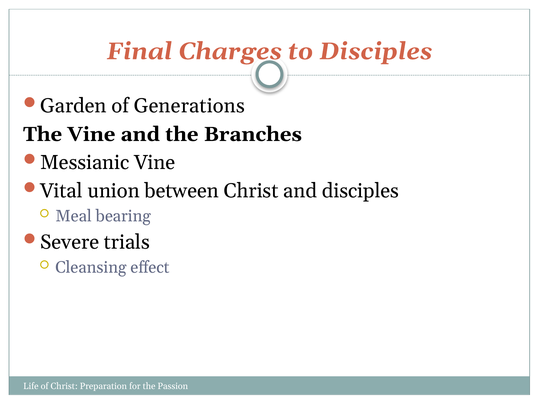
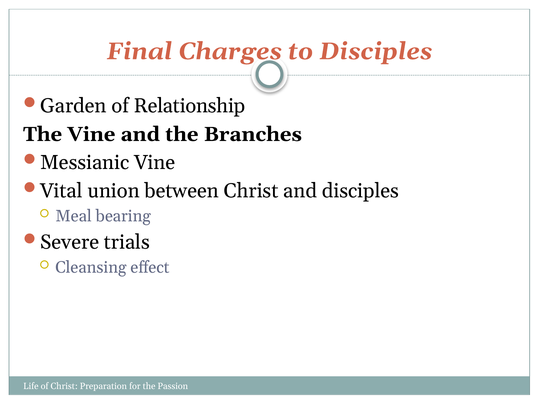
Generations: Generations -> Relationship (190, 106)
